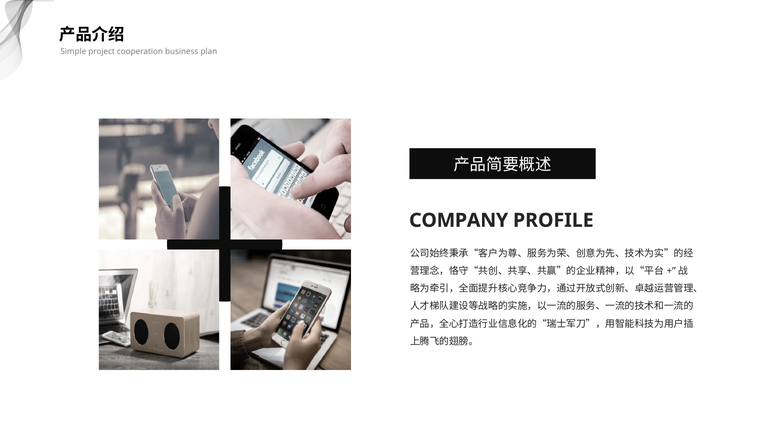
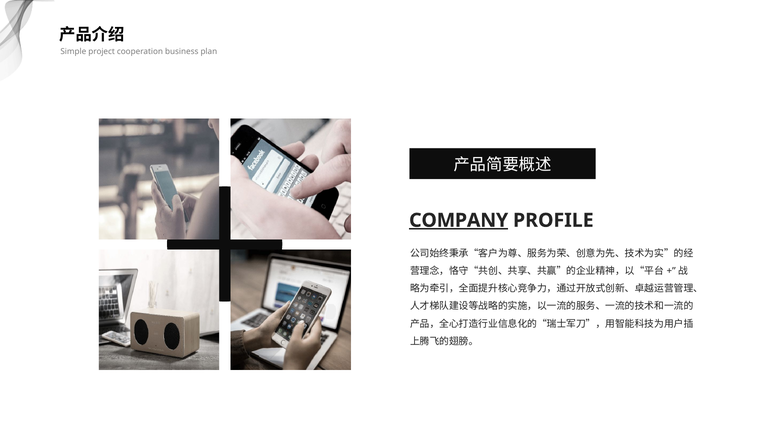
COMPANY underline: none -> present (459, 220)
